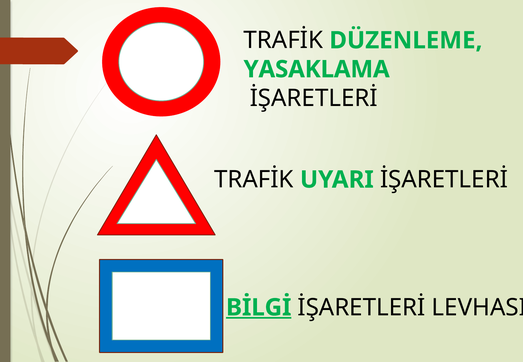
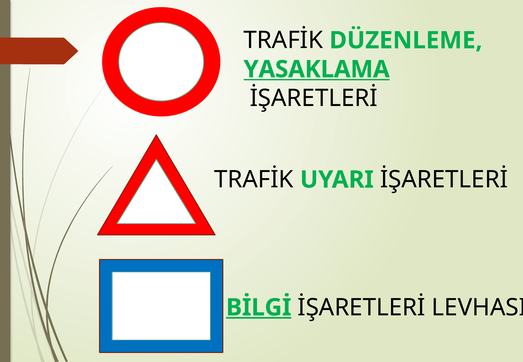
YASAKLAMA underline: none -> present (317, 69)
